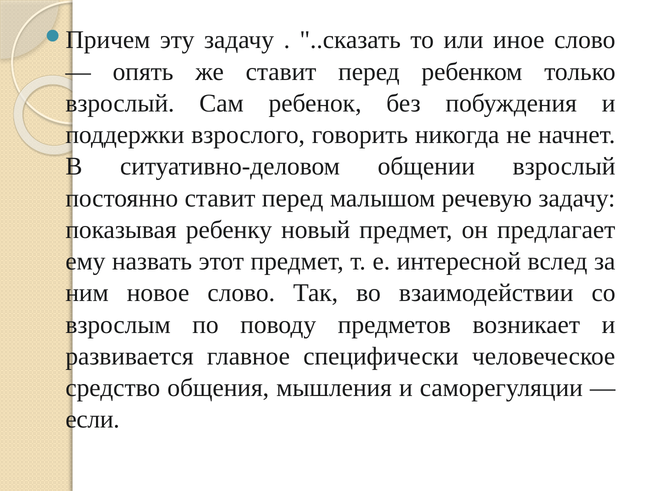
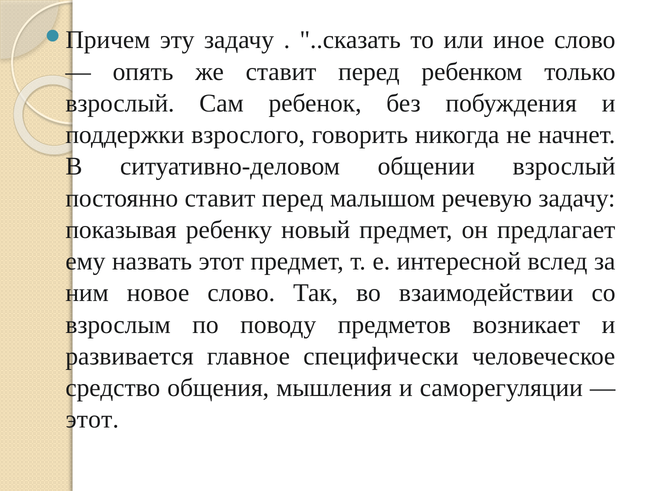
если: если -> этот (92, 420)
